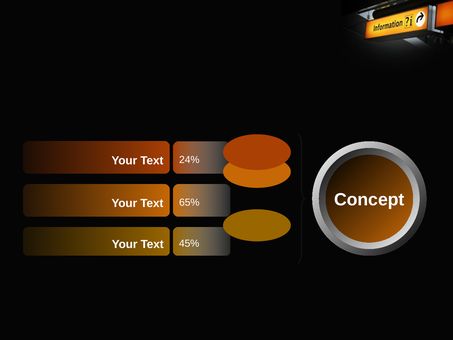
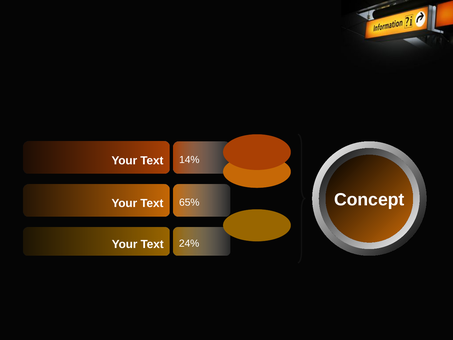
24%: 24% -> 14% (189, 160)
45%: 45% -> 24% (189, 243)
